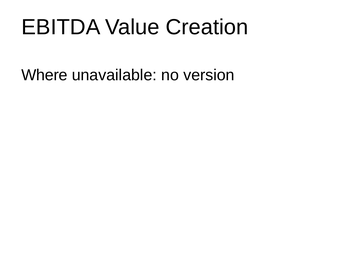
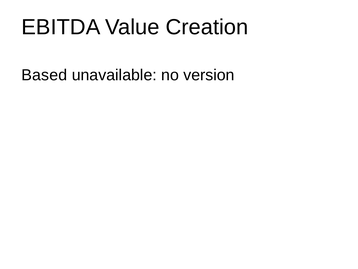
Where: Where -> Based (44, 75)
